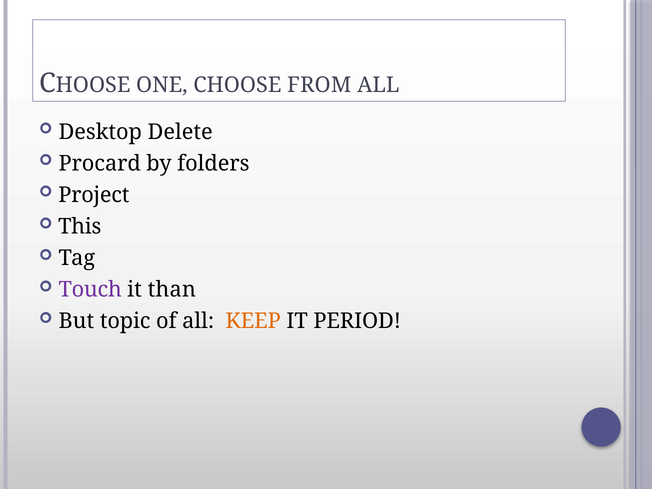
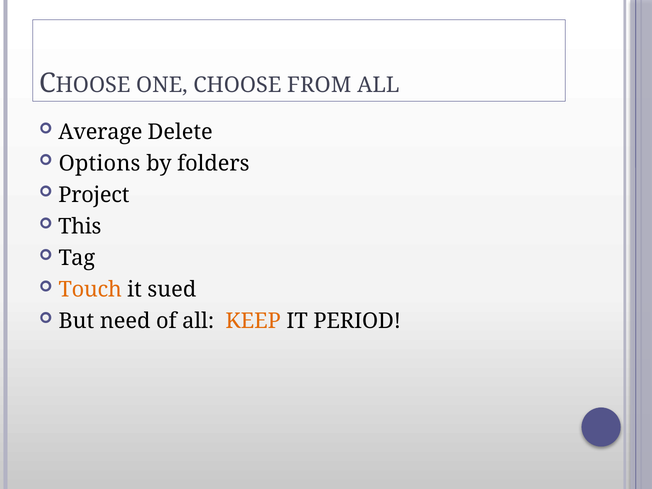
Desktop: Desktop -> Average (100, 132)
Procard: Procard -> Options (100, 163)
Touch colour: purple -> orange (90, 289)
than: than -> sued (172, 289)
topic: topic -> need (125, 321)
